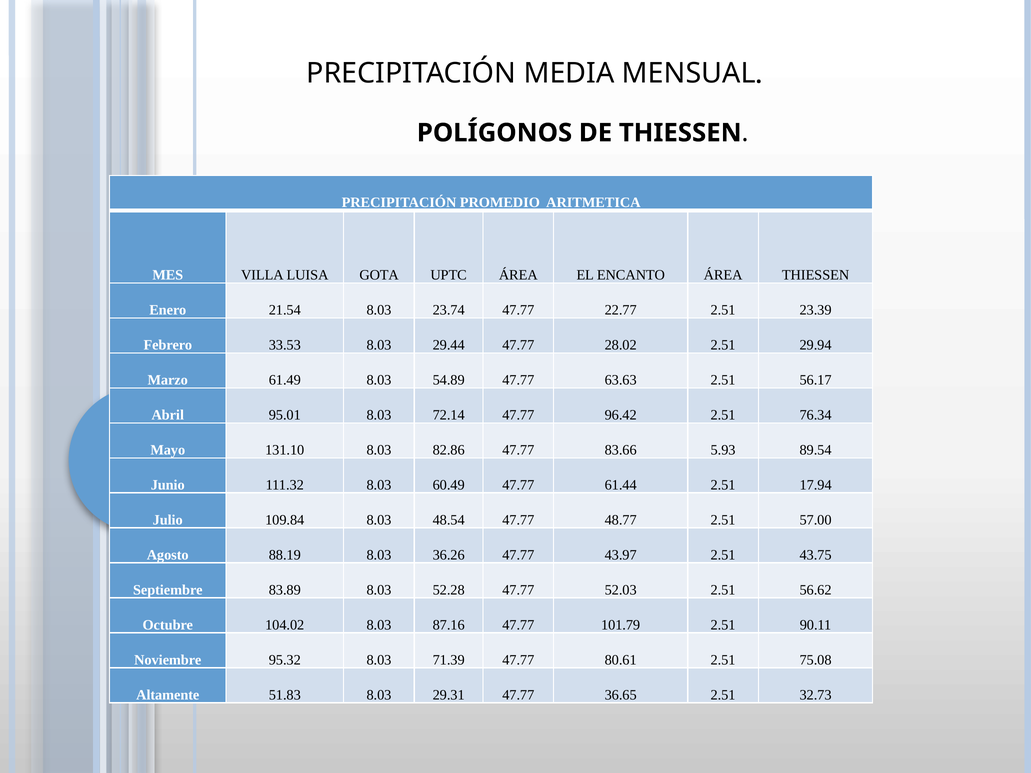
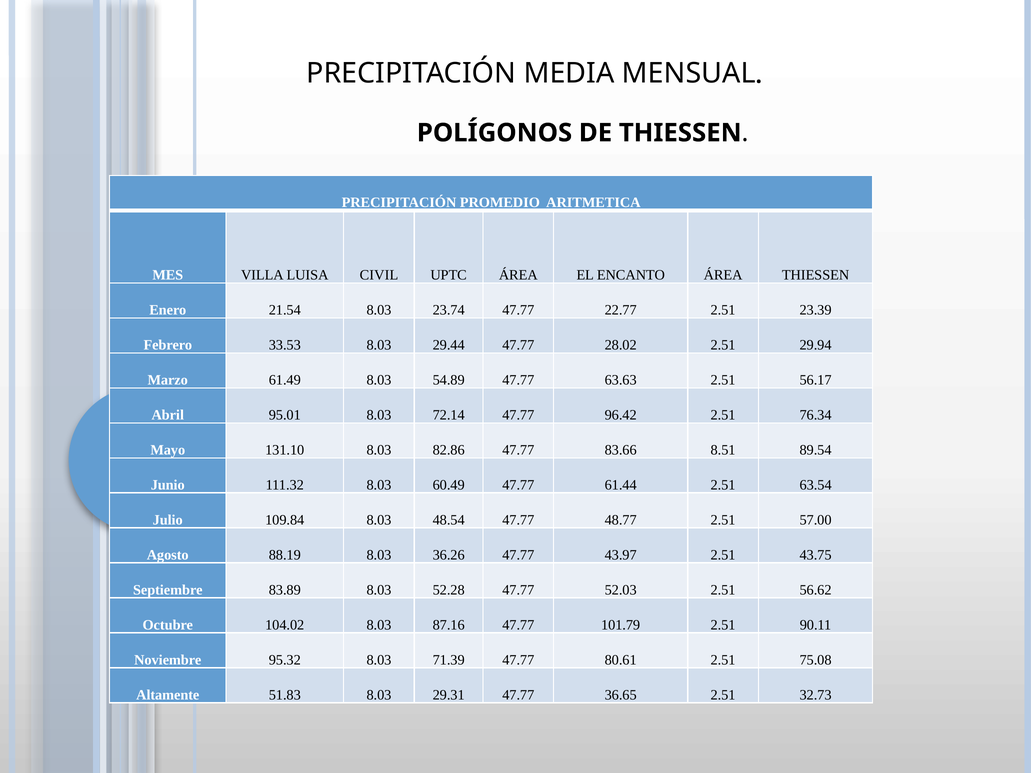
GOTA: GOTA -> CIVIL (379, 275)
5.93: 5.93 -> 8.51 (723, 450)
17.94: 17.94 -> 63.54 (816, 485)
